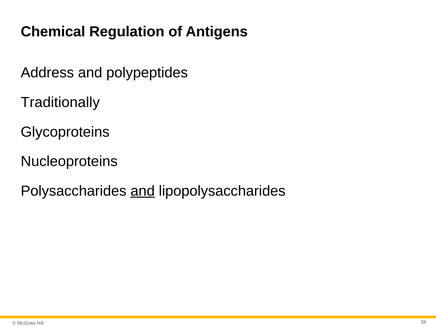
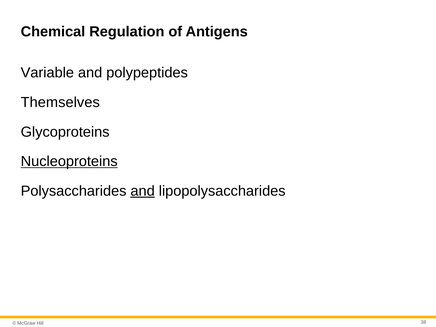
Address: Address -> Variable (47, 73)
Traditionally: Traditionally -> Themselves (60, 102)
Nucleoproteins underline: none -> present (69, 161)
